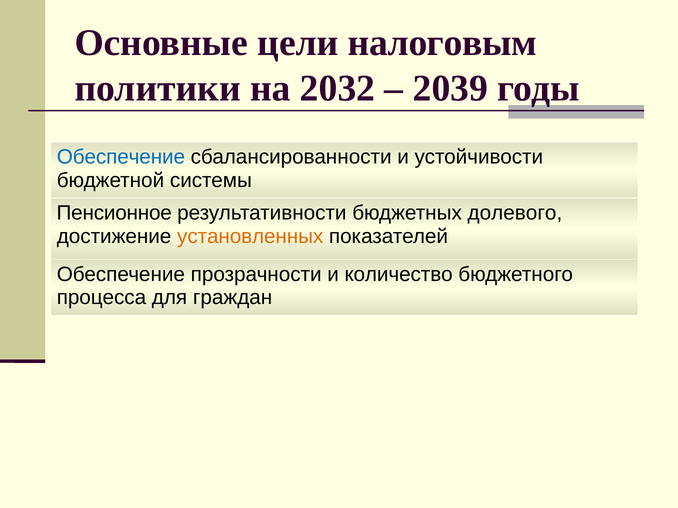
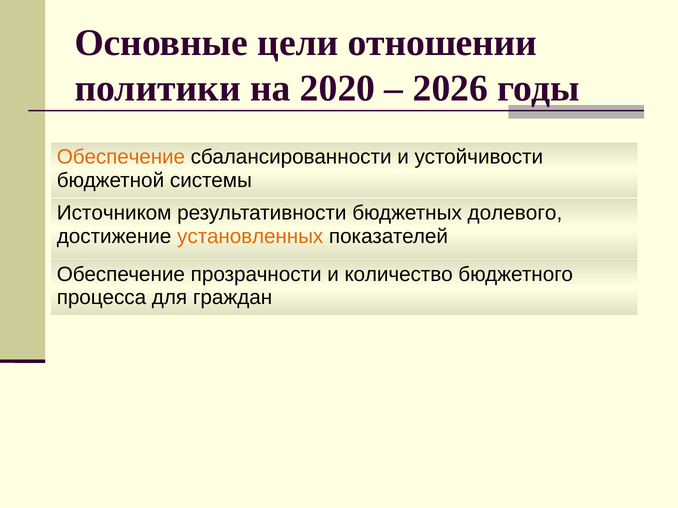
налоговым: налоговым -> отношении (442, 43)
2032: 2032 -> 2020 (338, 88)
2039: 2039 -> 2026 (450, 88)
Обеспечение colour: blue -> orange (121, 157)
Пенсионное: Пенсионное -> Источником (114, 213)
